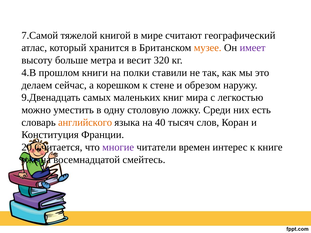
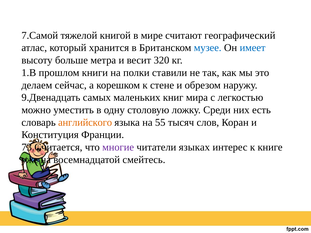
музее colour: orange -> blue (208, 48)
имеет colour: purple -> blue (253, 48)
4.В: 4.В -> 1.В (29, 73)
40: 40 -> 55 (160, 123)
20.Считается: 20.Считается -> 73.Считается (52, 147)
времен: времен -> языках (194, 147)
